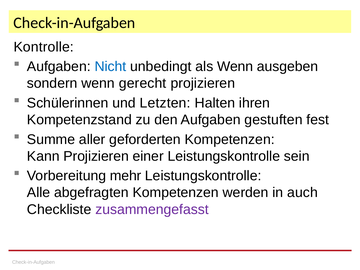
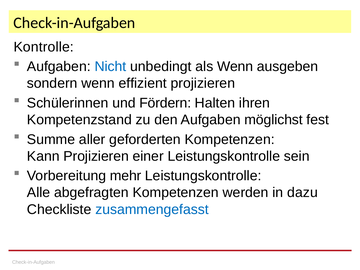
gerecht: gerecht -> effizient (143, 83)
Letzten: Letzten -> Fördern (165, 103)
gestuften: gestuften -> möglichst (274, 120)
auch: auch -> dazu (303, 193)
zusammengefasst colour: purple -> blue (152, 209)
